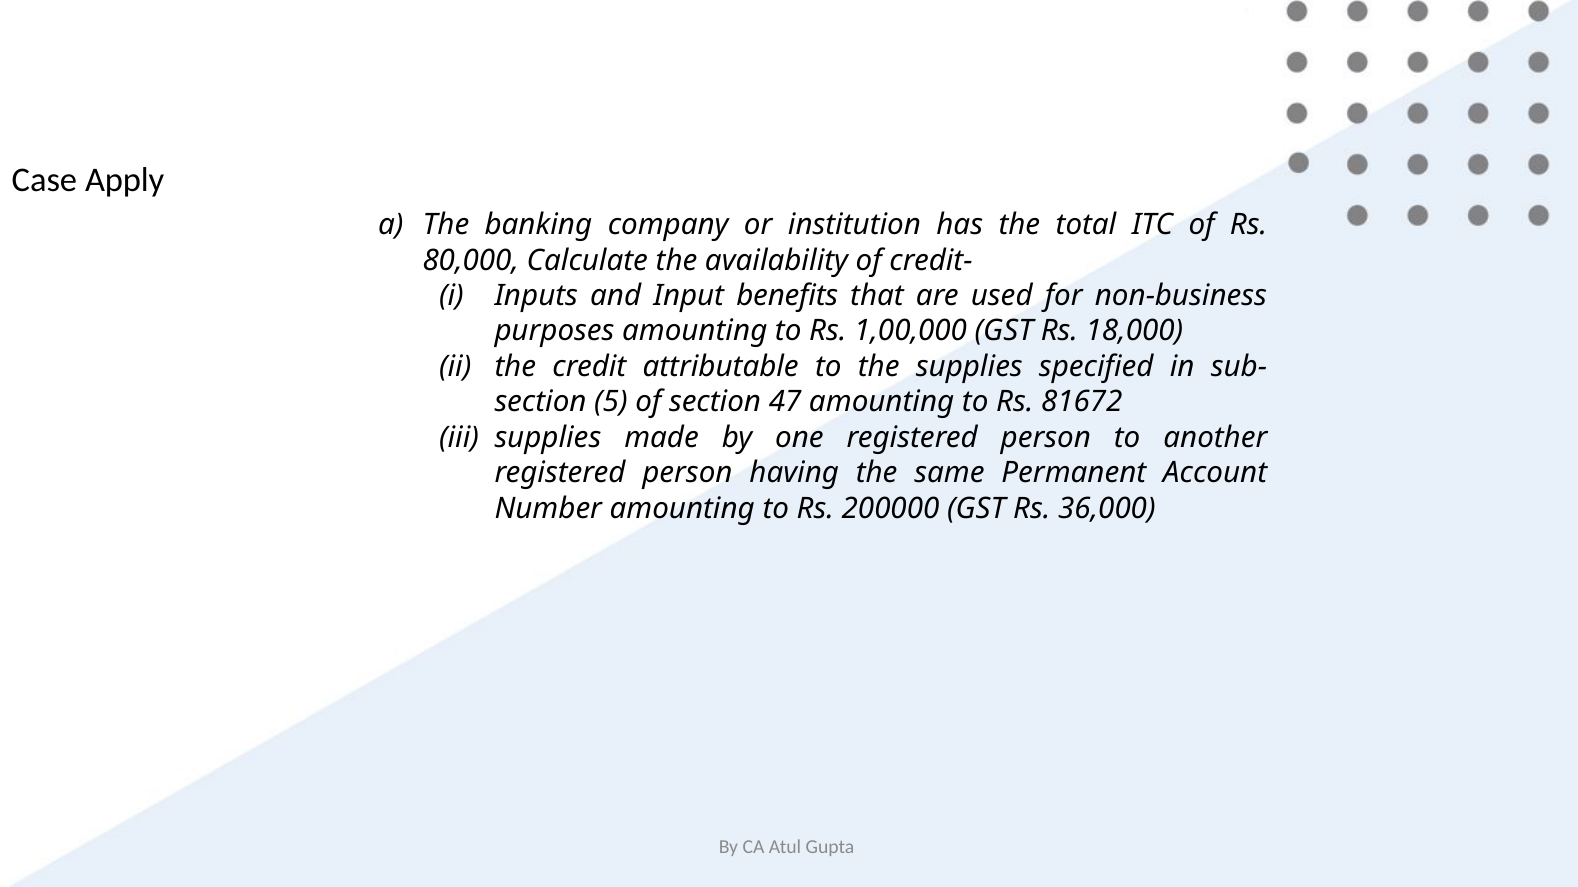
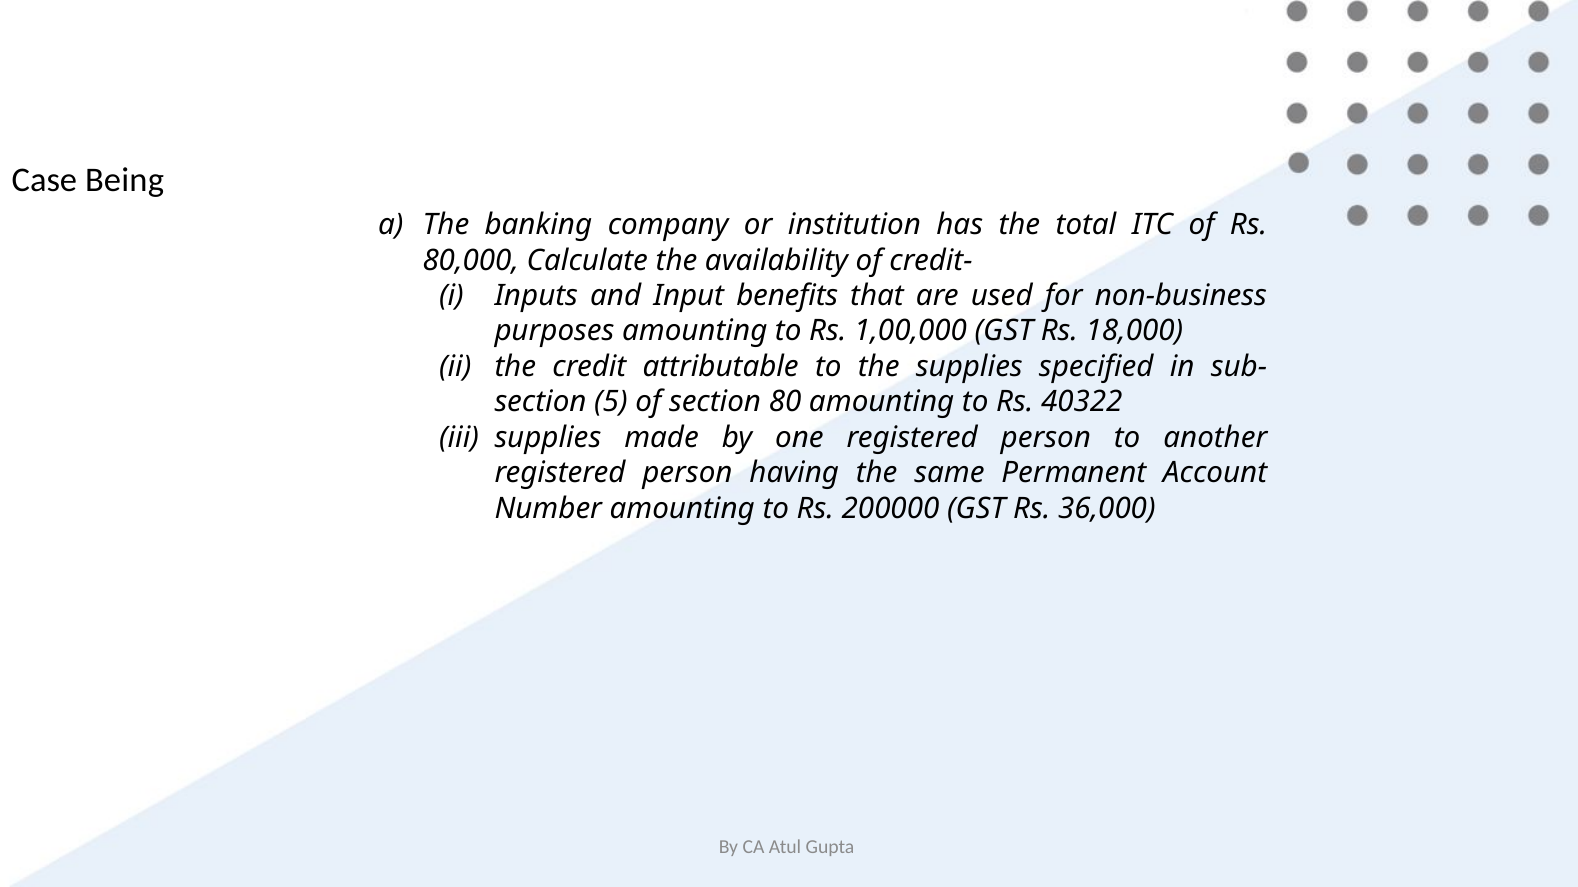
Apply: Apply -> Being (125, 181)
47: 47 -> 80 (785, 402)
81672: 81672 -> 40322 (1082, 402)
